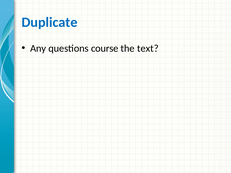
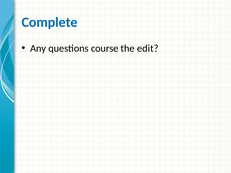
Duplicate: Duplicate -> Complete (50, 22)
text: text -> edit (148, 48)
